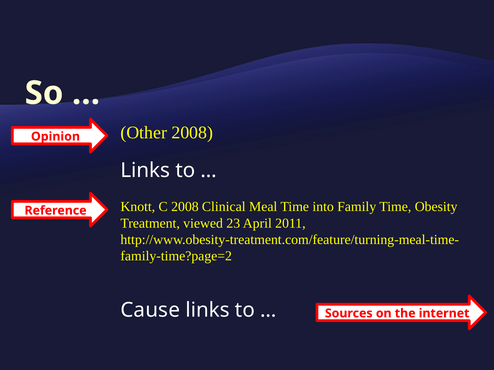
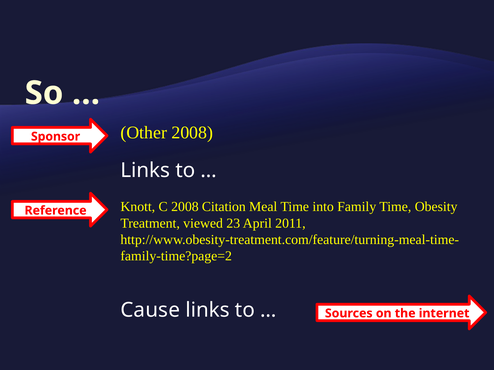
Opinion: Opinion -> Sponsor (56, 137)
Clinical: Clinical -> Citation (224, 207)
